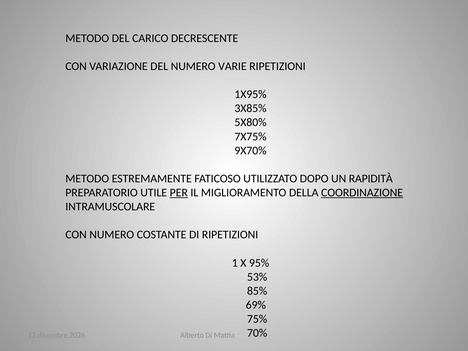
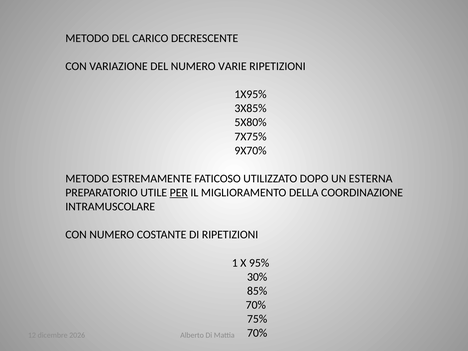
RAPIDITÀ: RAPIDITÀ -> ESTERNA (371, 179)
COORDINAZIONE underline: present -> none (362, 193)
53%: 53% -> 30% (257, 277)
69%: 69% -> 70% (256, 305)
